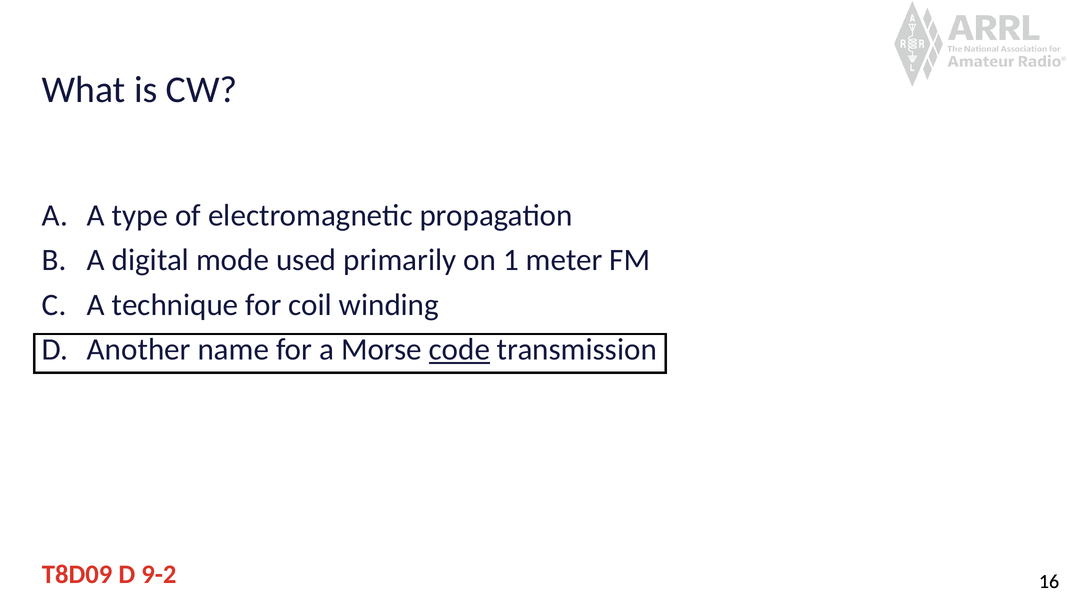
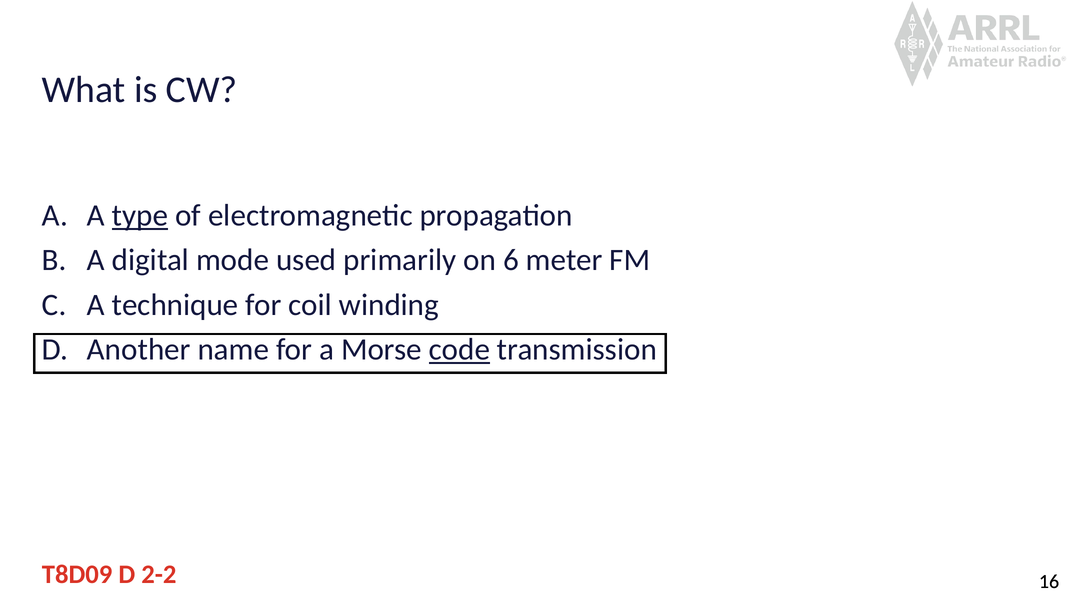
type underline: none -> present (140, 216)
1: 1 -> 6 (511, 260)
9-2: 9-2 -> 2-2 (159, 575)
